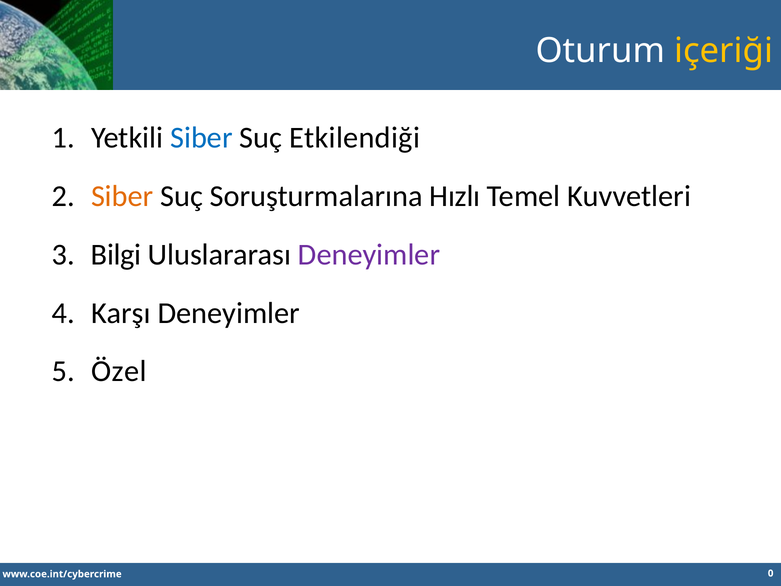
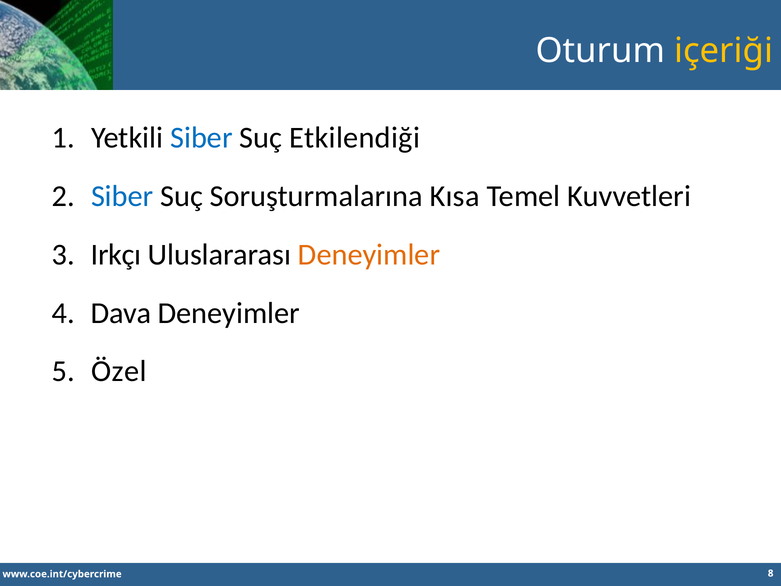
Siber colour: orange -> blue (122, 196)
Hızlı: Hızlı -> Kısa (455, 196)
Bilgi: Bilgi -> Irkçı (116, 255)
Deneyimler colour: purple -> orange (369, 255)
Karşı: Karşı -> Dava (121, 313)
0: 0 -> 8 (771, 573)
